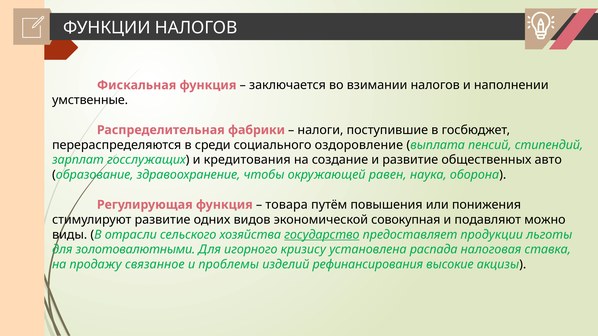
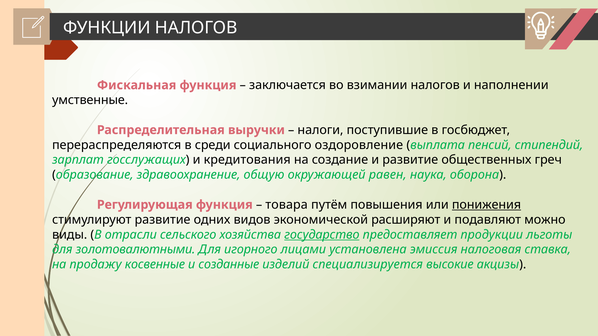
фабрики: фабрики -> выручки (256, 130)
авто: авто -> греч (548, 160)
чтобы: чтобы -> общую (264, 175)
понижения underline: none -> present (486, 205)
совокупная: совокупная -> расширяют (406, 220)
кризису: кризису -> лицами (303, 250)
распада: распада -> эмиссия (434, 250)
связанное: связанное -> косвенные (155, 265)
проблемы: проблемы -> созданные (229, 265)
рефинансирования: рефинансирования -> специализируется (368, 265)
